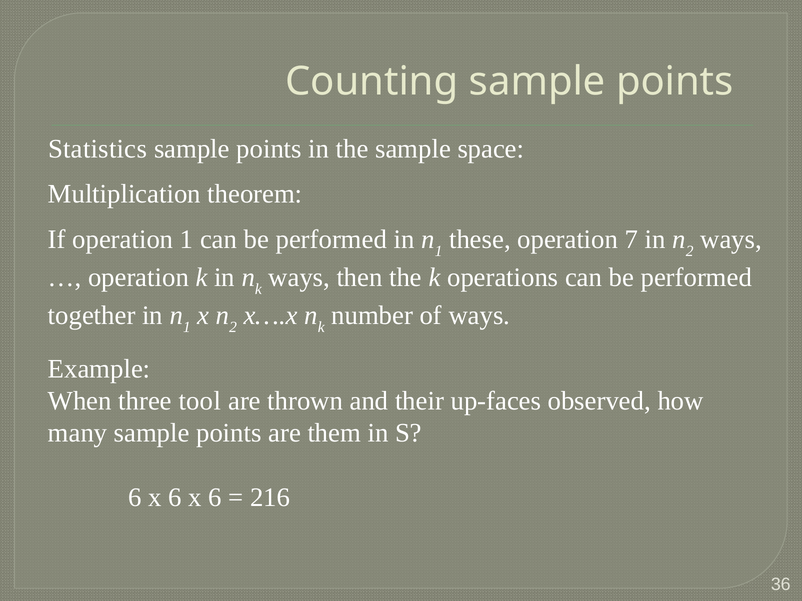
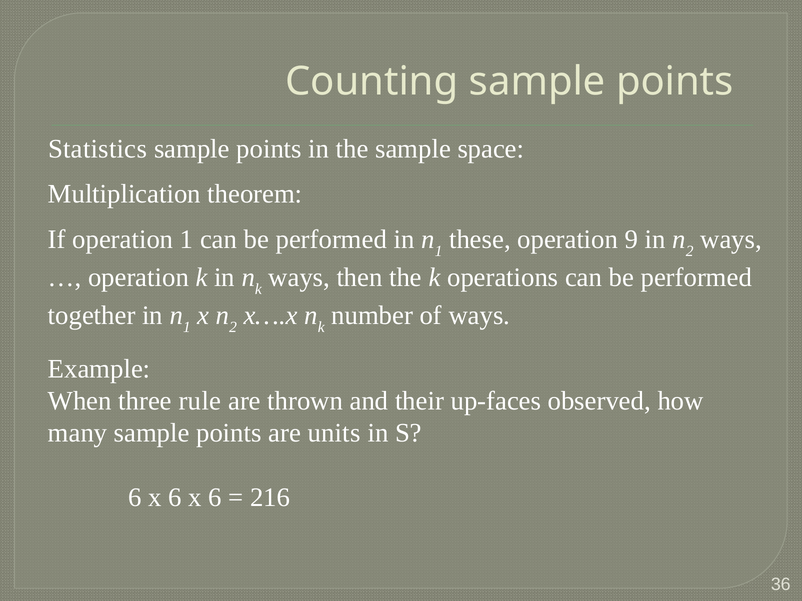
7: 7 -> 9 (632, 240)
tool: tool -> rule (200, 401)
them: them -> units (334, 434)
